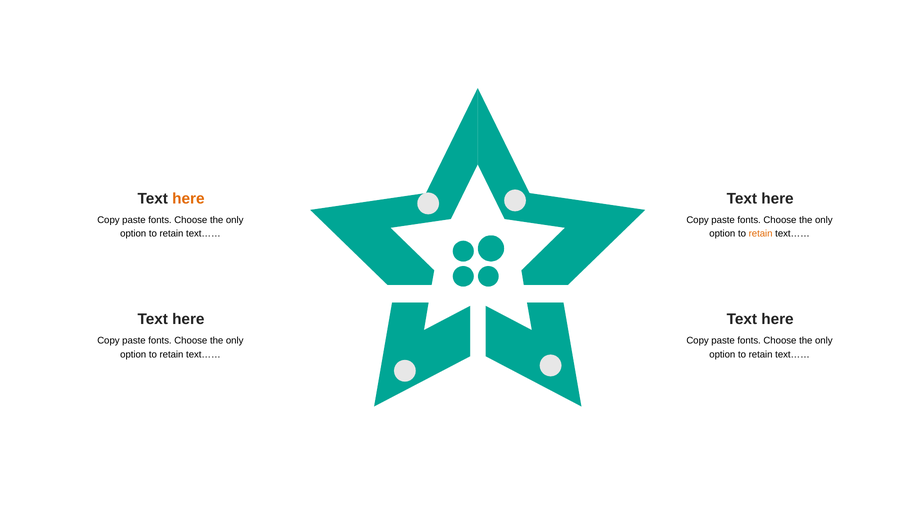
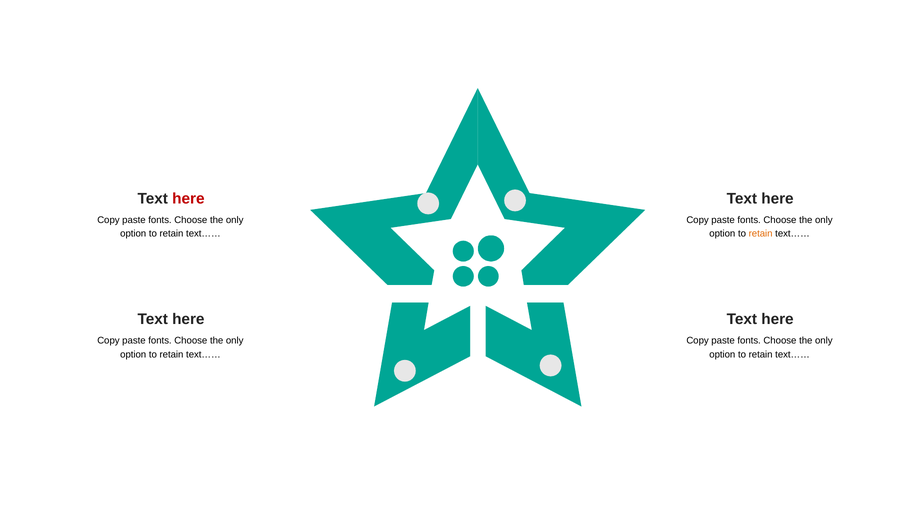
here colour: orange -> red (188, 199)
